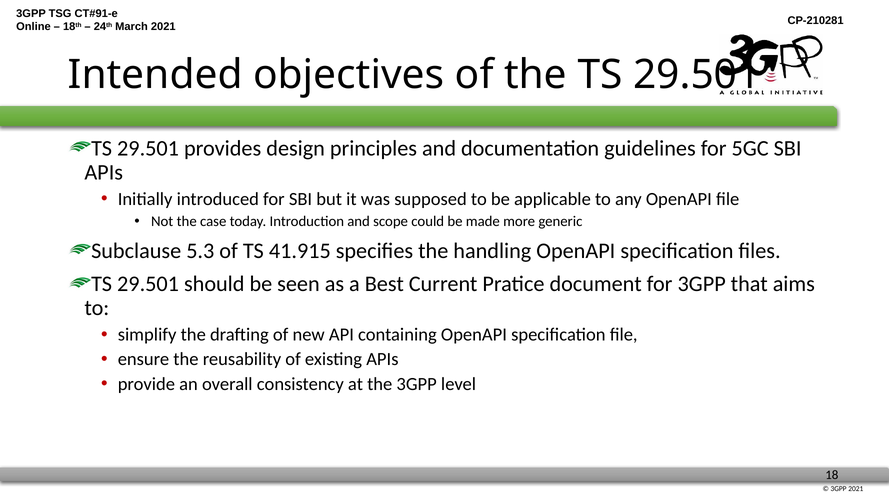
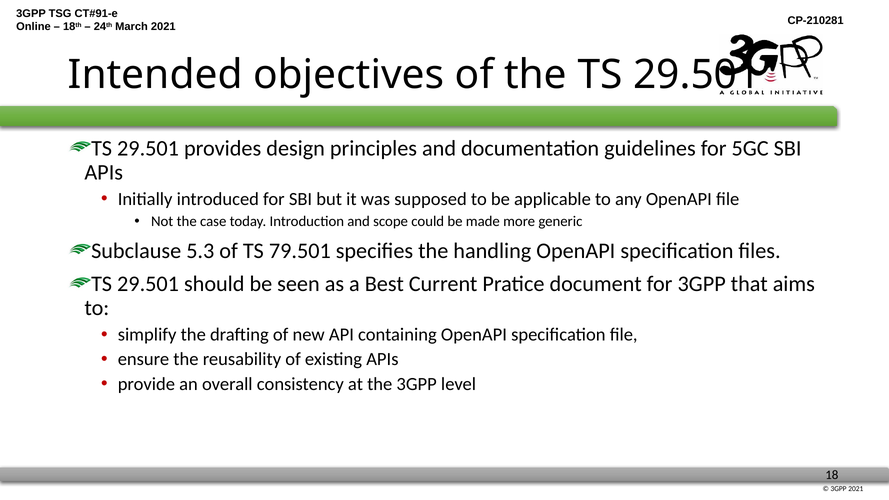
41.915: 41.915 -> 79.501 (300, 251)
